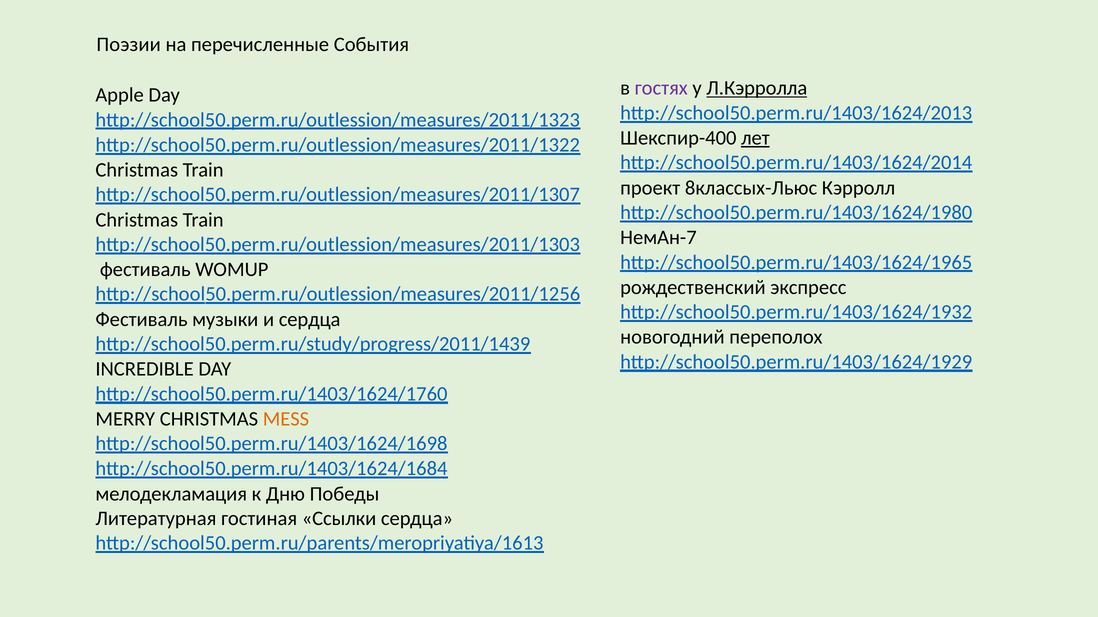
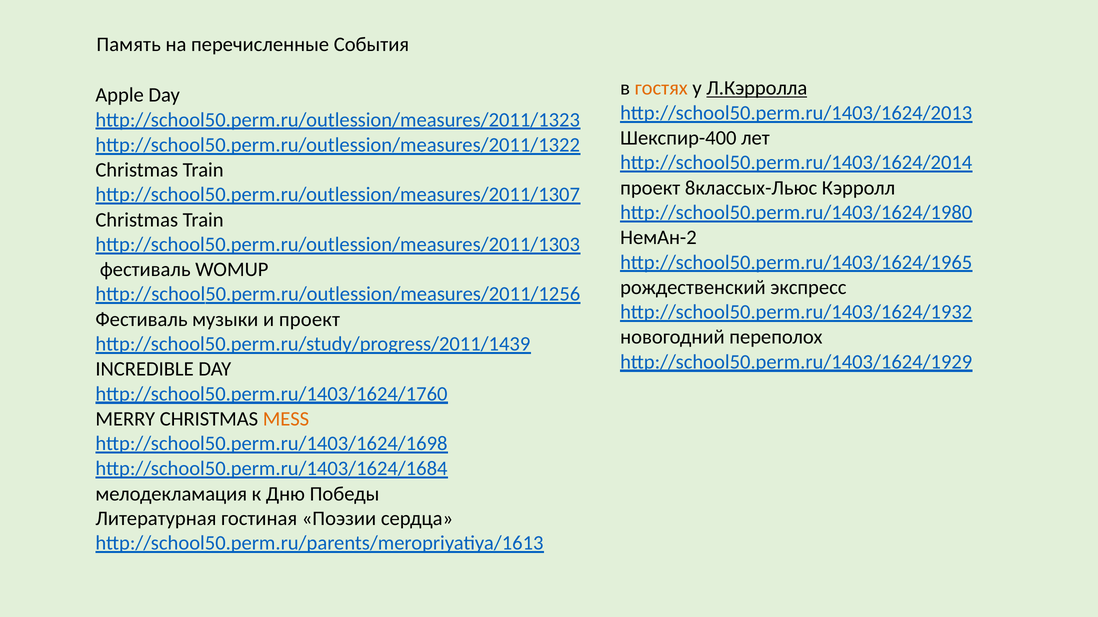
Поэзии: Поэзии -> Память (129, 45)
гостях colour: purple -> orange (661, 88)
лет underline: present -> none (755, 138)
НемАн-7: НемАн-7 -> НемАн-2 (658, 238)
и сердца: сердца -> проект (309, 320)
Ссылки: Ссылки -> Поэзии (339, 519)
